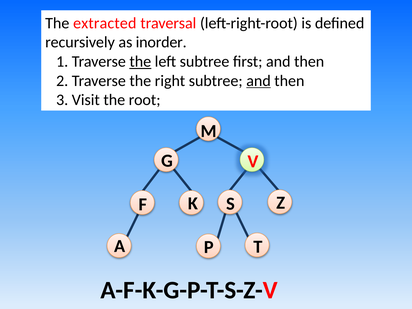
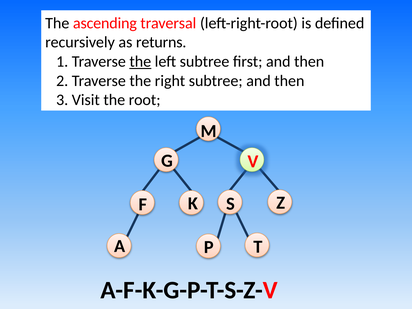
extracted: extracted -> ascending (105, 23)
inorder: inorder -> returns (161, 42)
and underline: present -> none (259, 81)
